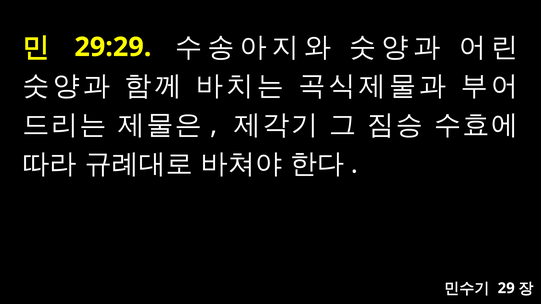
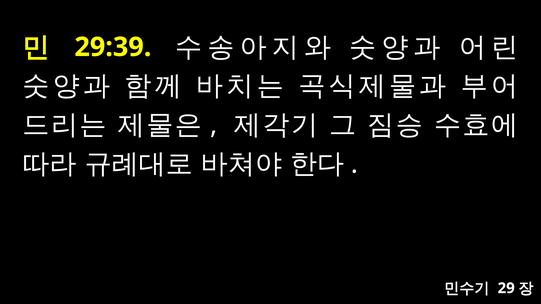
29:29: 29:29 -> 29:39 (113, 47)
